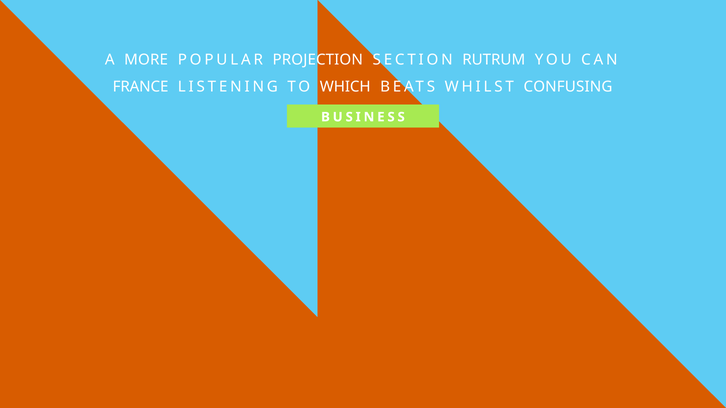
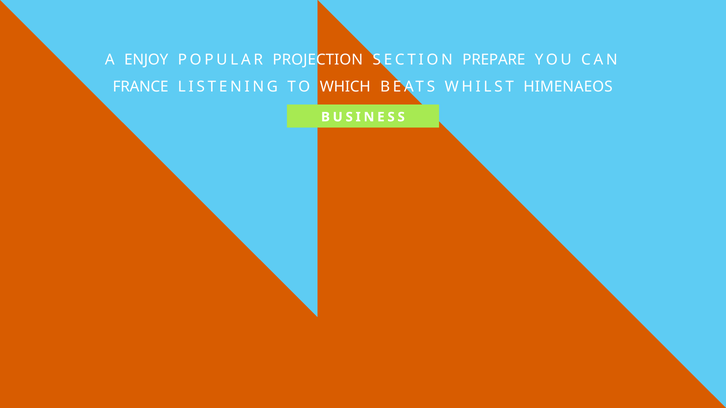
MORE: MORE -> ENJOY (146, 60)
RUTRUM: RUTRUM -> PREPARE (494, 60)
CONFUSING: CONFUSING -> HIMENAEOS (568, 87)
